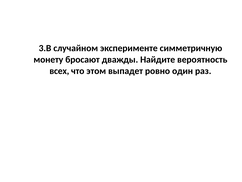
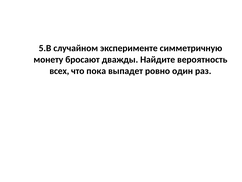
3.В: 3.В -> 5.В (45, 48)
этом: этом -> пока (96, 71)
